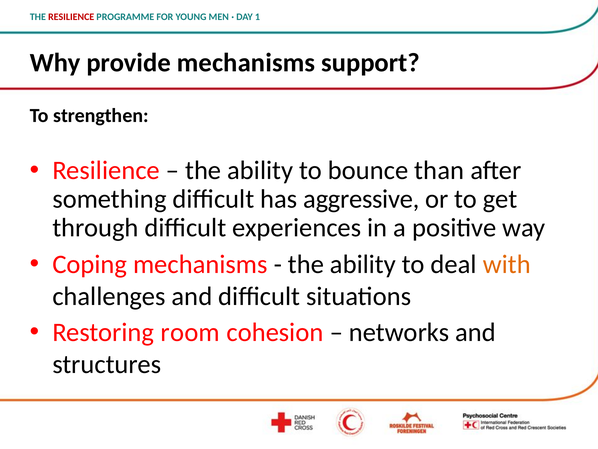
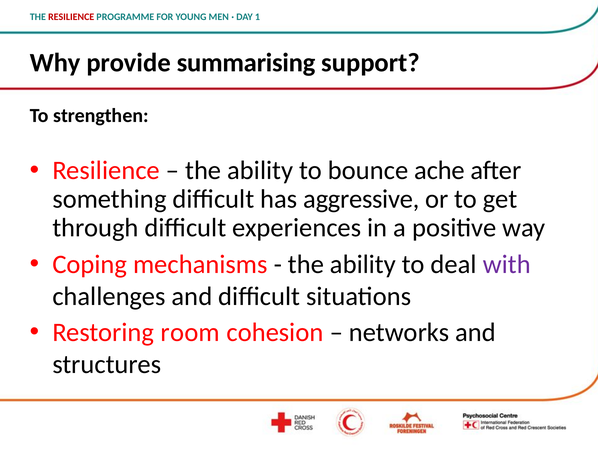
provide mechanisms: mechanisms -> summarising (246, 63)
than: than -> ache (439, 170)
with colour: orange -> purple (507, 264)
